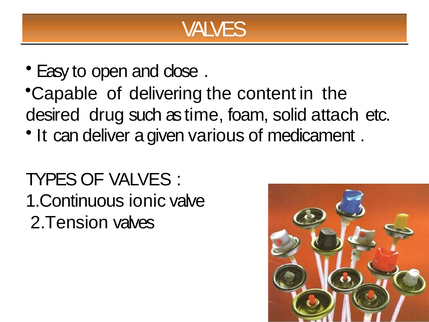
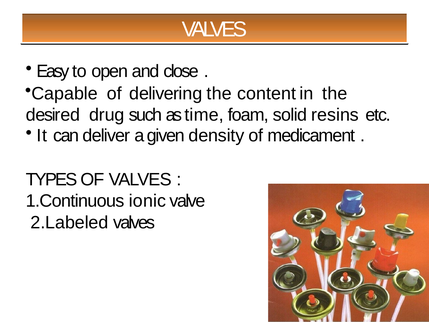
attach: attach -> resins (335, 115)
various: various -> density (216, 136)
2.Tension: 2.Tension -> 2.Labeled (70, 222)
